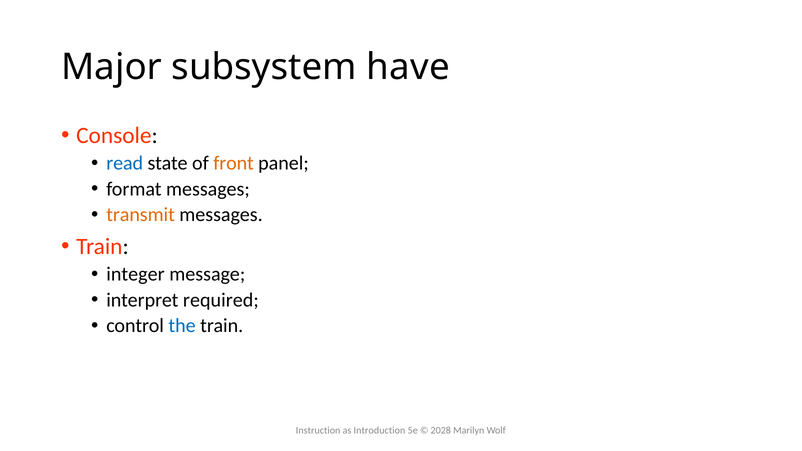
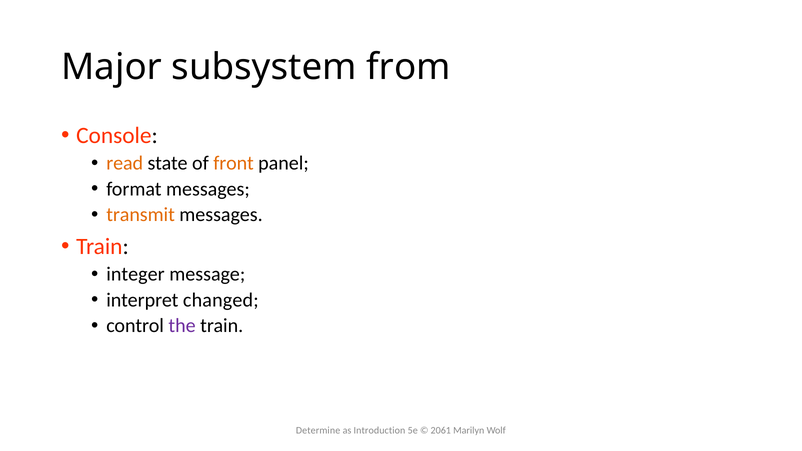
have: have -> from (408, 67)
read colour: blue -> orange (125, 163)
required: required -> changed (221, 300)
the colour: blue -> purple (182, 326)
Instruction: Instruction -> Determine (318, 431)
2028: 2028 -> 2061 (441, 431)
